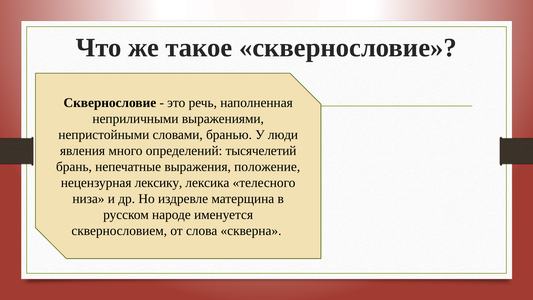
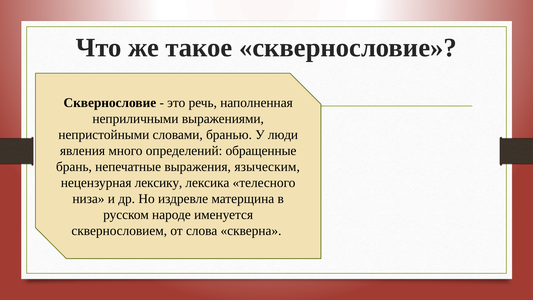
тысячелетий: тысячелетий -> обращенные (261, 151)
положение: положение -> языческим (267, 167)
